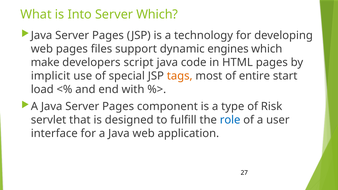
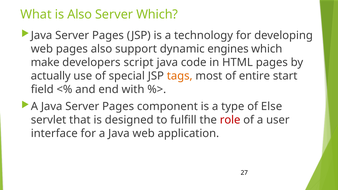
is Into: Into -> Also (80, 14)
pages files: files -> also (101, 49)
implicit: implicit -> actually (51, 76)
load: load -> field (42, 89)
Risk: Risk -> Else (272, 107)
role colour: blue -> red (230, 120)
